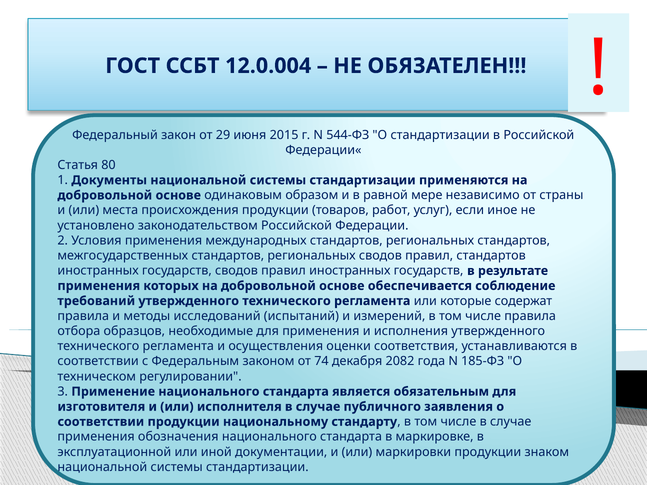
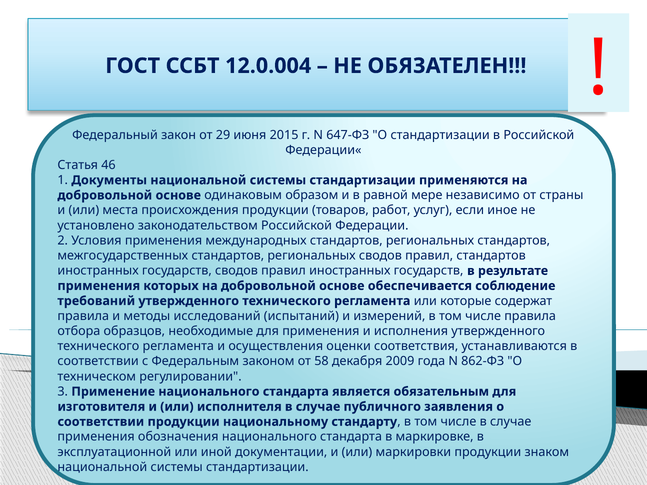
544-ФЗ: 544-ФЗ -> 647-ФЗ (348, 135)
80: 80 -> 46 (108, 165)
74: 74 -> 58 (321, 362)
2082: 2082 -> 2009 (400, 362)
185-ФЗ: 185-ФЗ -> 862-ФЗ (483, 362)
